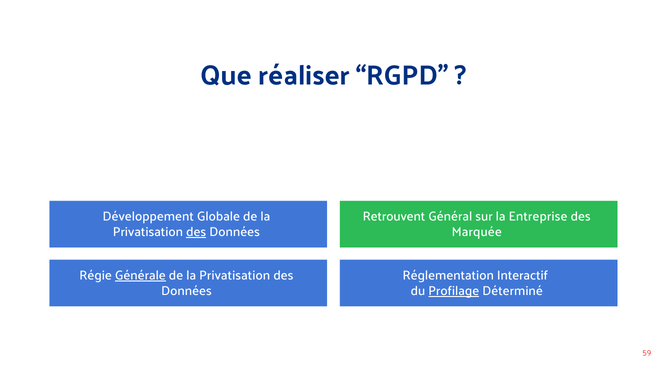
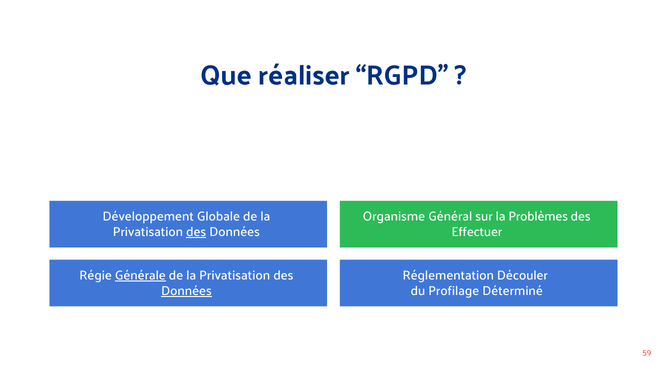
Retrouvent: Retrouvent -> Organisme (394, 217)
Entreprise: Entreprise -> Problèmes (538, 217)
Marquée: Marquée -> Effectuer (477, 232)
Interactif: Interactif -> Découler (522, 276)
Données underline: none -> present (186, 291)
Profilage underline: present -> none (454, 291)
